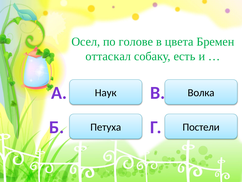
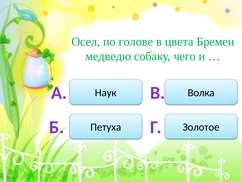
оттаскал: оттаскал -> медведю (108, 56)
есть: есть -> чего (185, 56)
Постели: Постели -> Золотое (201, 127)
